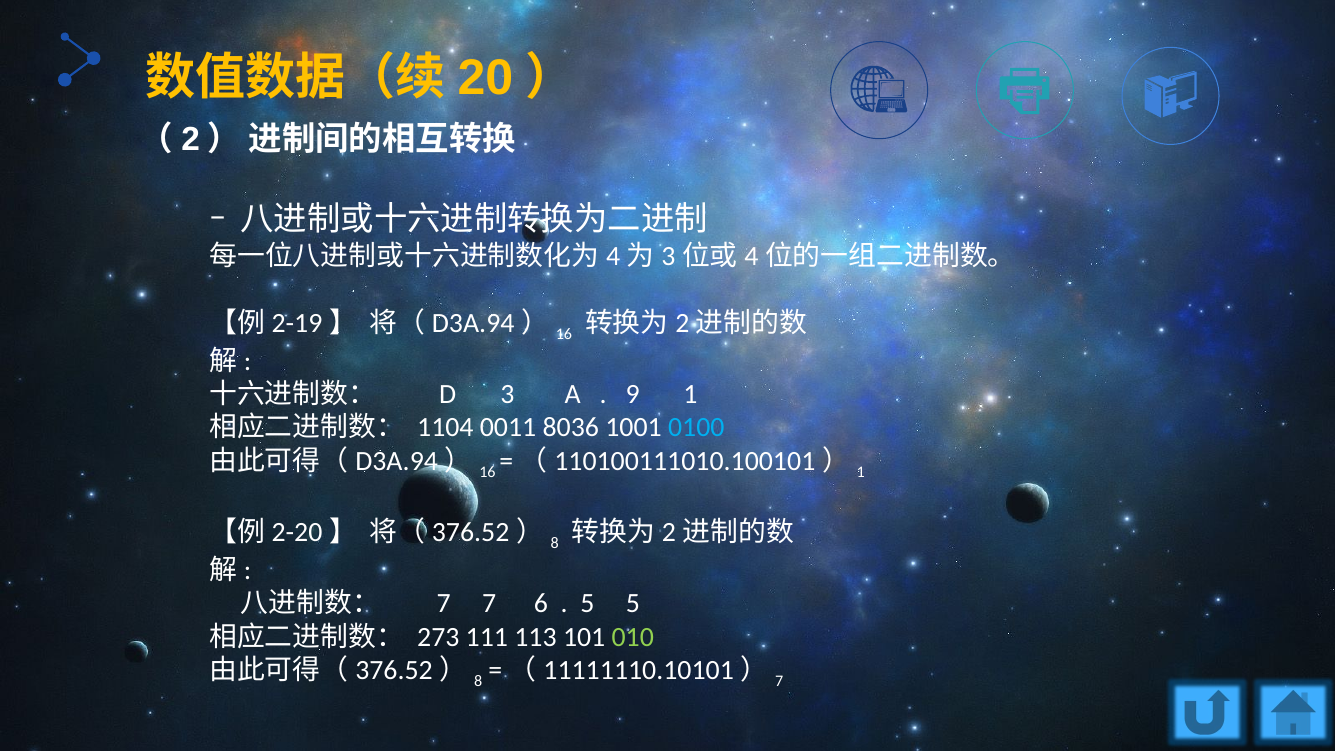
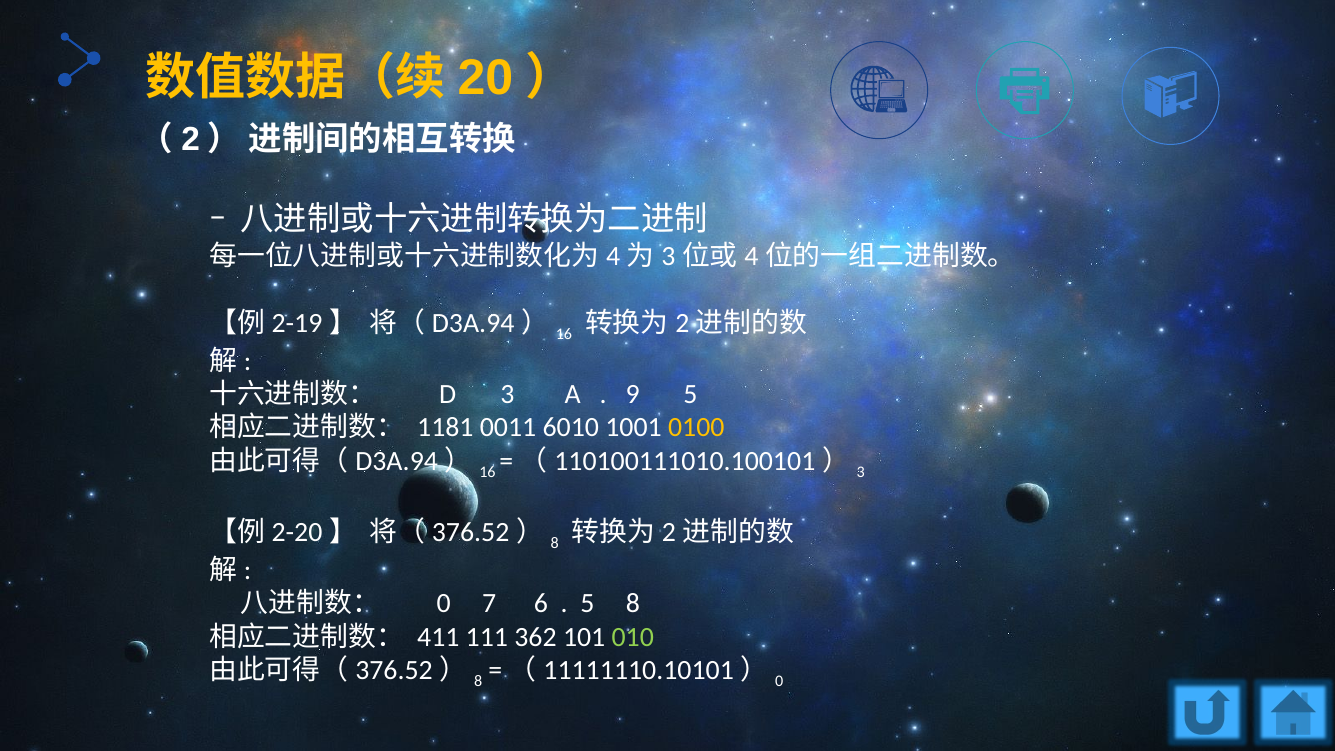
9 1: 1 -> 5 (691, 394)
1104: 1104 -> 1181 (445, 428)
8036: 8036 -> 6010 (571, 428)
0100 colour: light blue -> yellow (696, 428)
1: 1 -> 3 (861, 472)
7: 7 -> 0 (444, 604)
5 5: 5 -> 8 (633, 604)
273: 273 -> 411 (438, 637)
113: 113 -> 362 (536, 637)
7: 7 -> 0 (779, 681)
